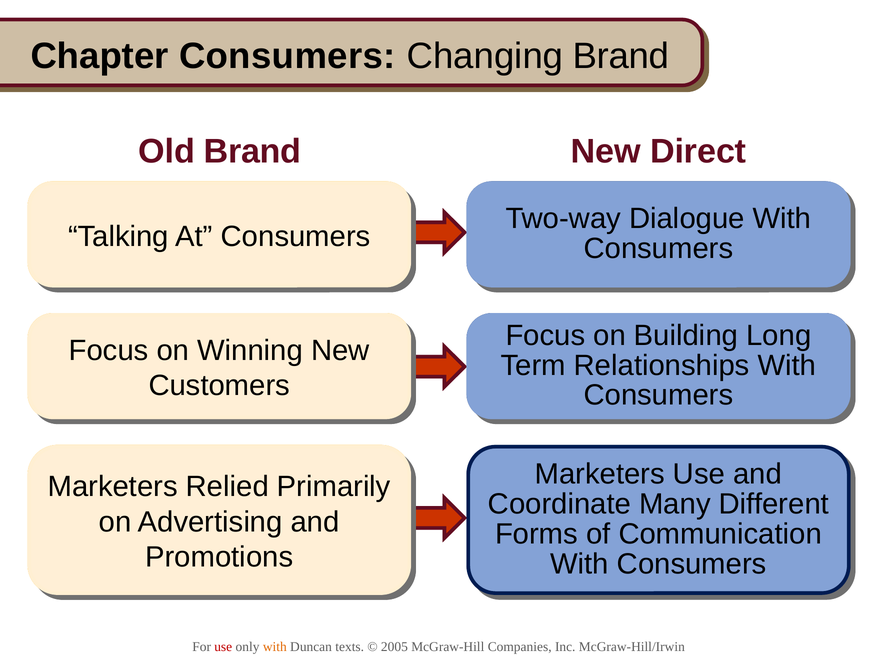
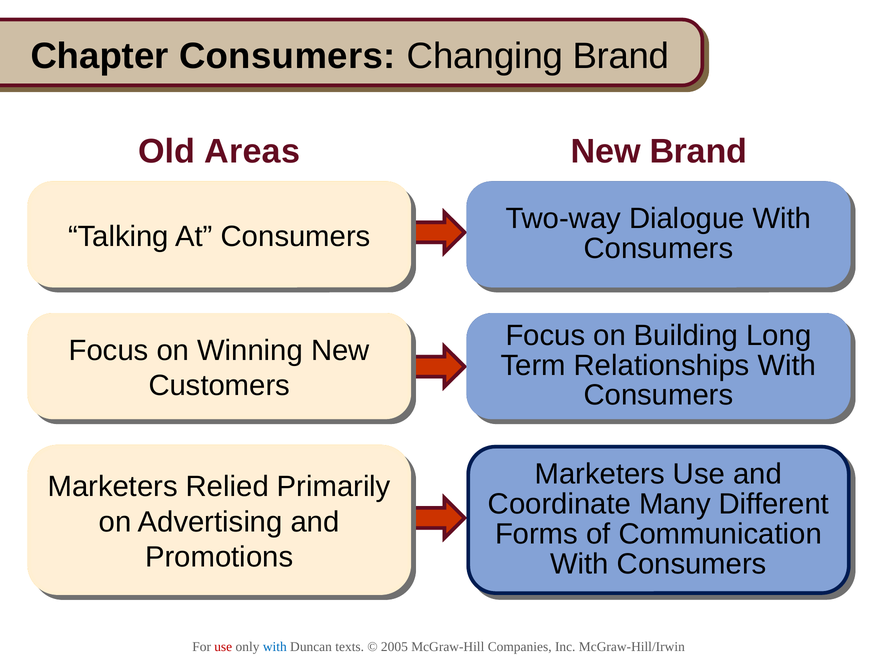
Old Brand: Brand -> Areas (252, 152)
New Direct: Direct -> Brand (698, 152)
with colour: orange -> blue (275, 646)
